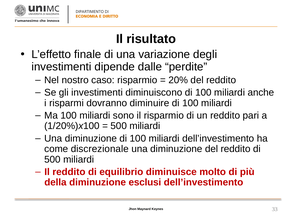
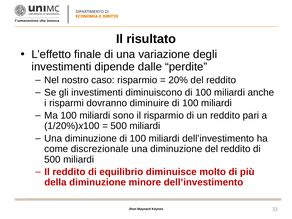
esclusi: esclusi -> minore (145, 182)
